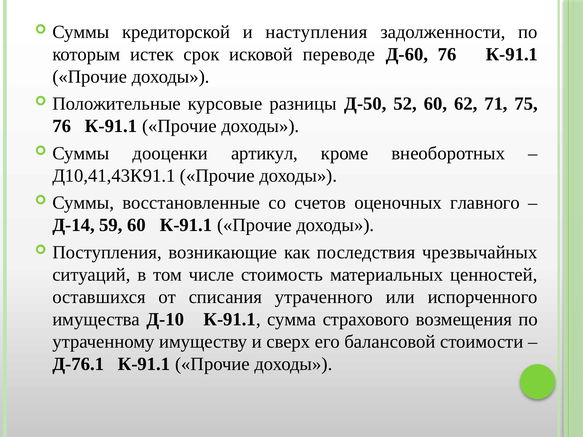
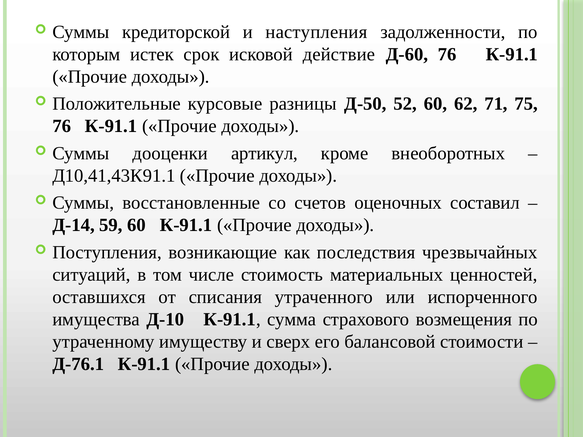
переводе: переводе -> действие (339, 54)
главного: главного -> составил (485, 203)
